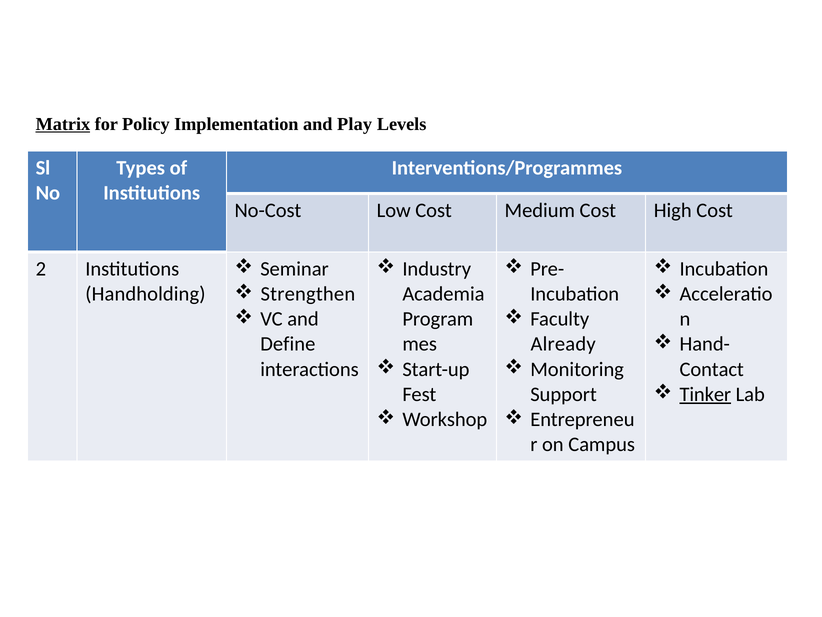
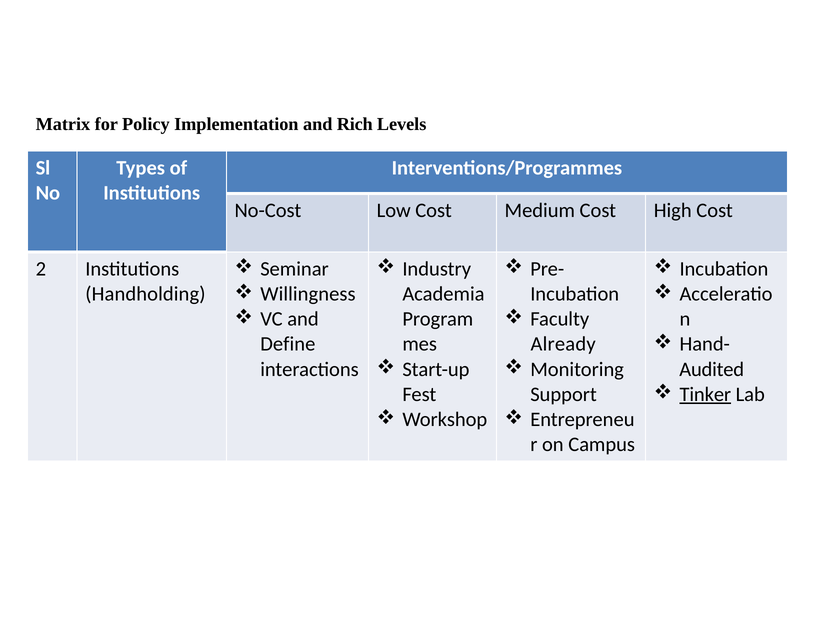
Matrix underline: present -> none (63, 124)
Play: Play -> Rich (355, 124)
Strengthen: Strengthen -> Willingness (308, 294)
Contact: Contact -> Audited (712, 369)
